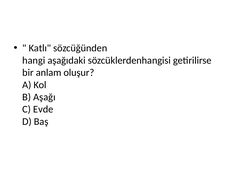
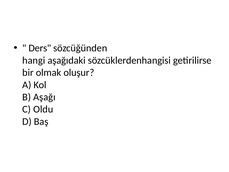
Katlı: Katlı -> Ders (40, 48)
anlam: anlam -> olmak (49, 72)
Evde: Evde -> Oldu (43, 109)
